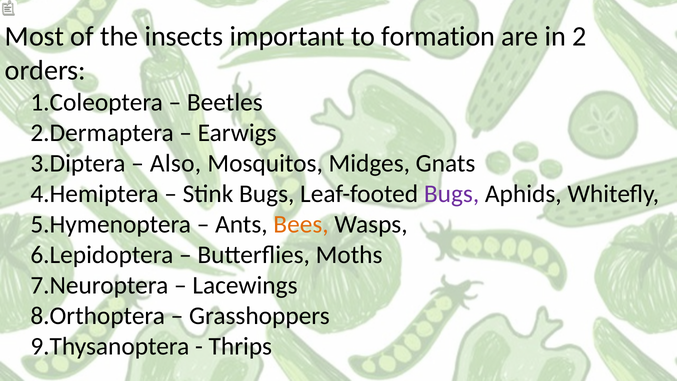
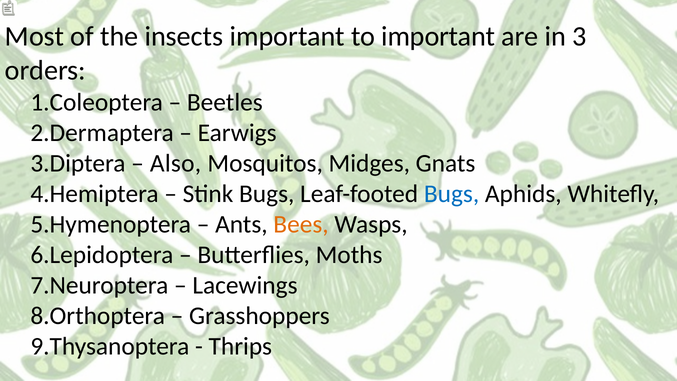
to formation: formation -> important (438, 37)
2: 2 -> 3 (579, 37)
Bugs colour: purple -> blue (452, 194)
